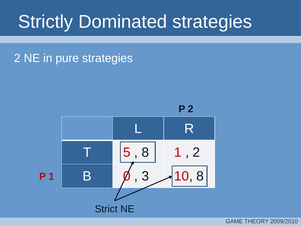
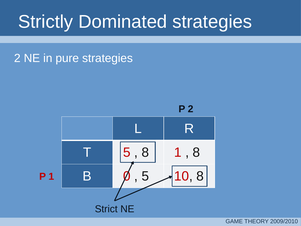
2: 2 -> 8 (196, 152)
3: 3 -> 5 (145, 176)
